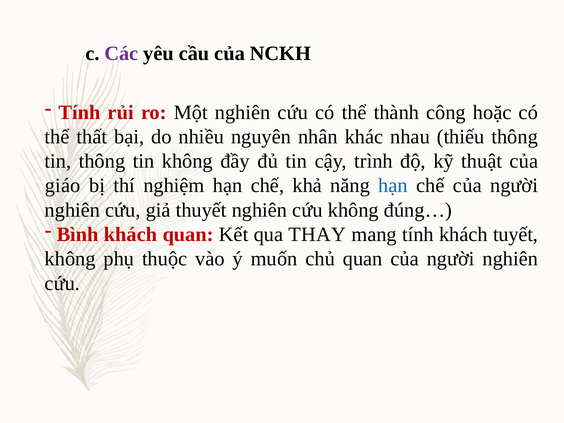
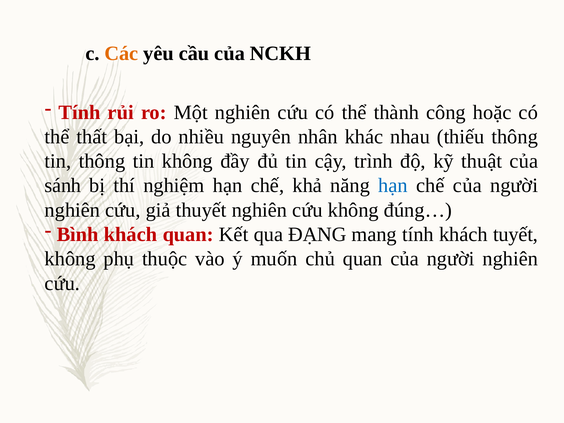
Các colour: purple -> orange (121, 53)
giáo: giáo -> sánh (63, 186)
THAY: THAY -> ĐẠNG (317, 234)
